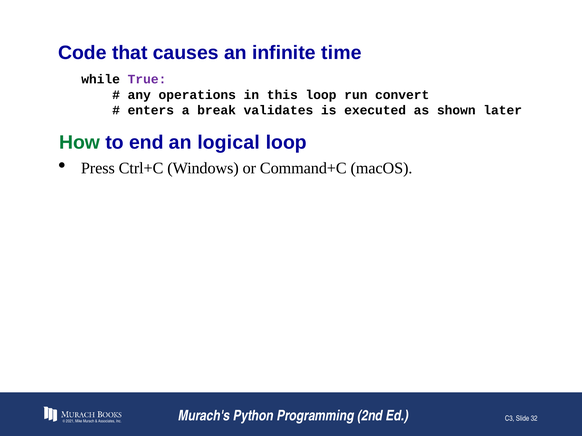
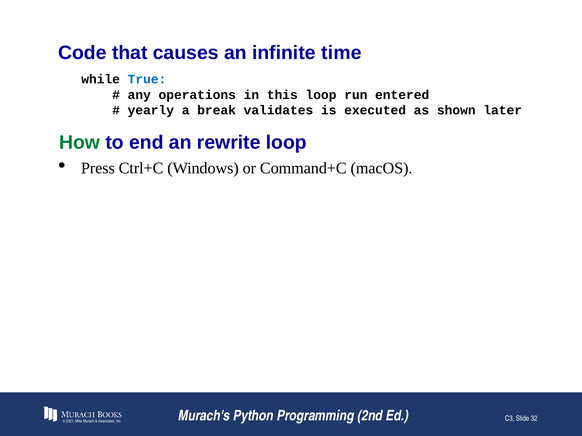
True colour: purple -> blue (147, 79)
convert: convert -> entered (402, 95)
enters: enters -> yearly (151, 110)
logical: logical -> rewrite (229, 142)
